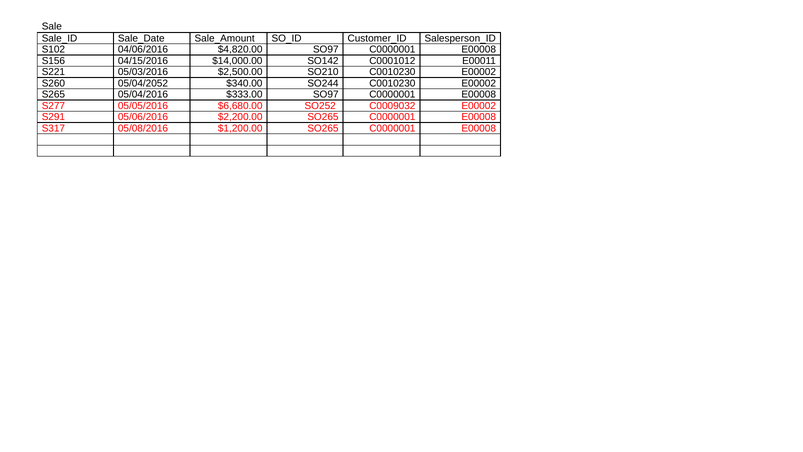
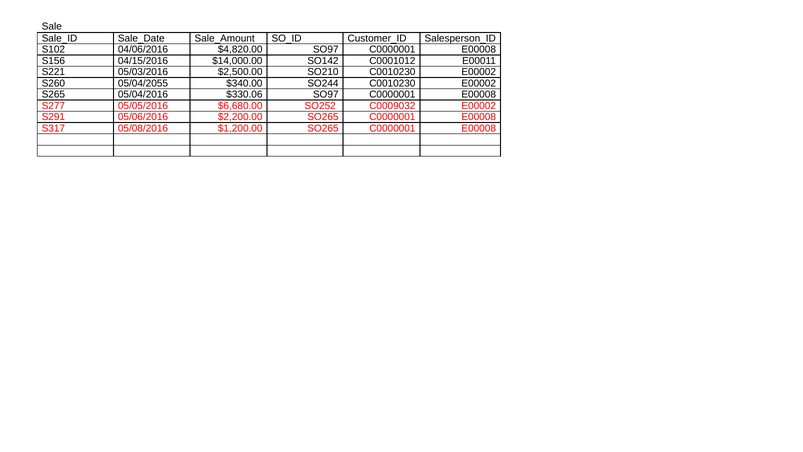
05/04/2052: 05/04/2052 -> 05/04/2055 (143, 83)
$333.00: $333.00 -> $330.06 (244, 95)
